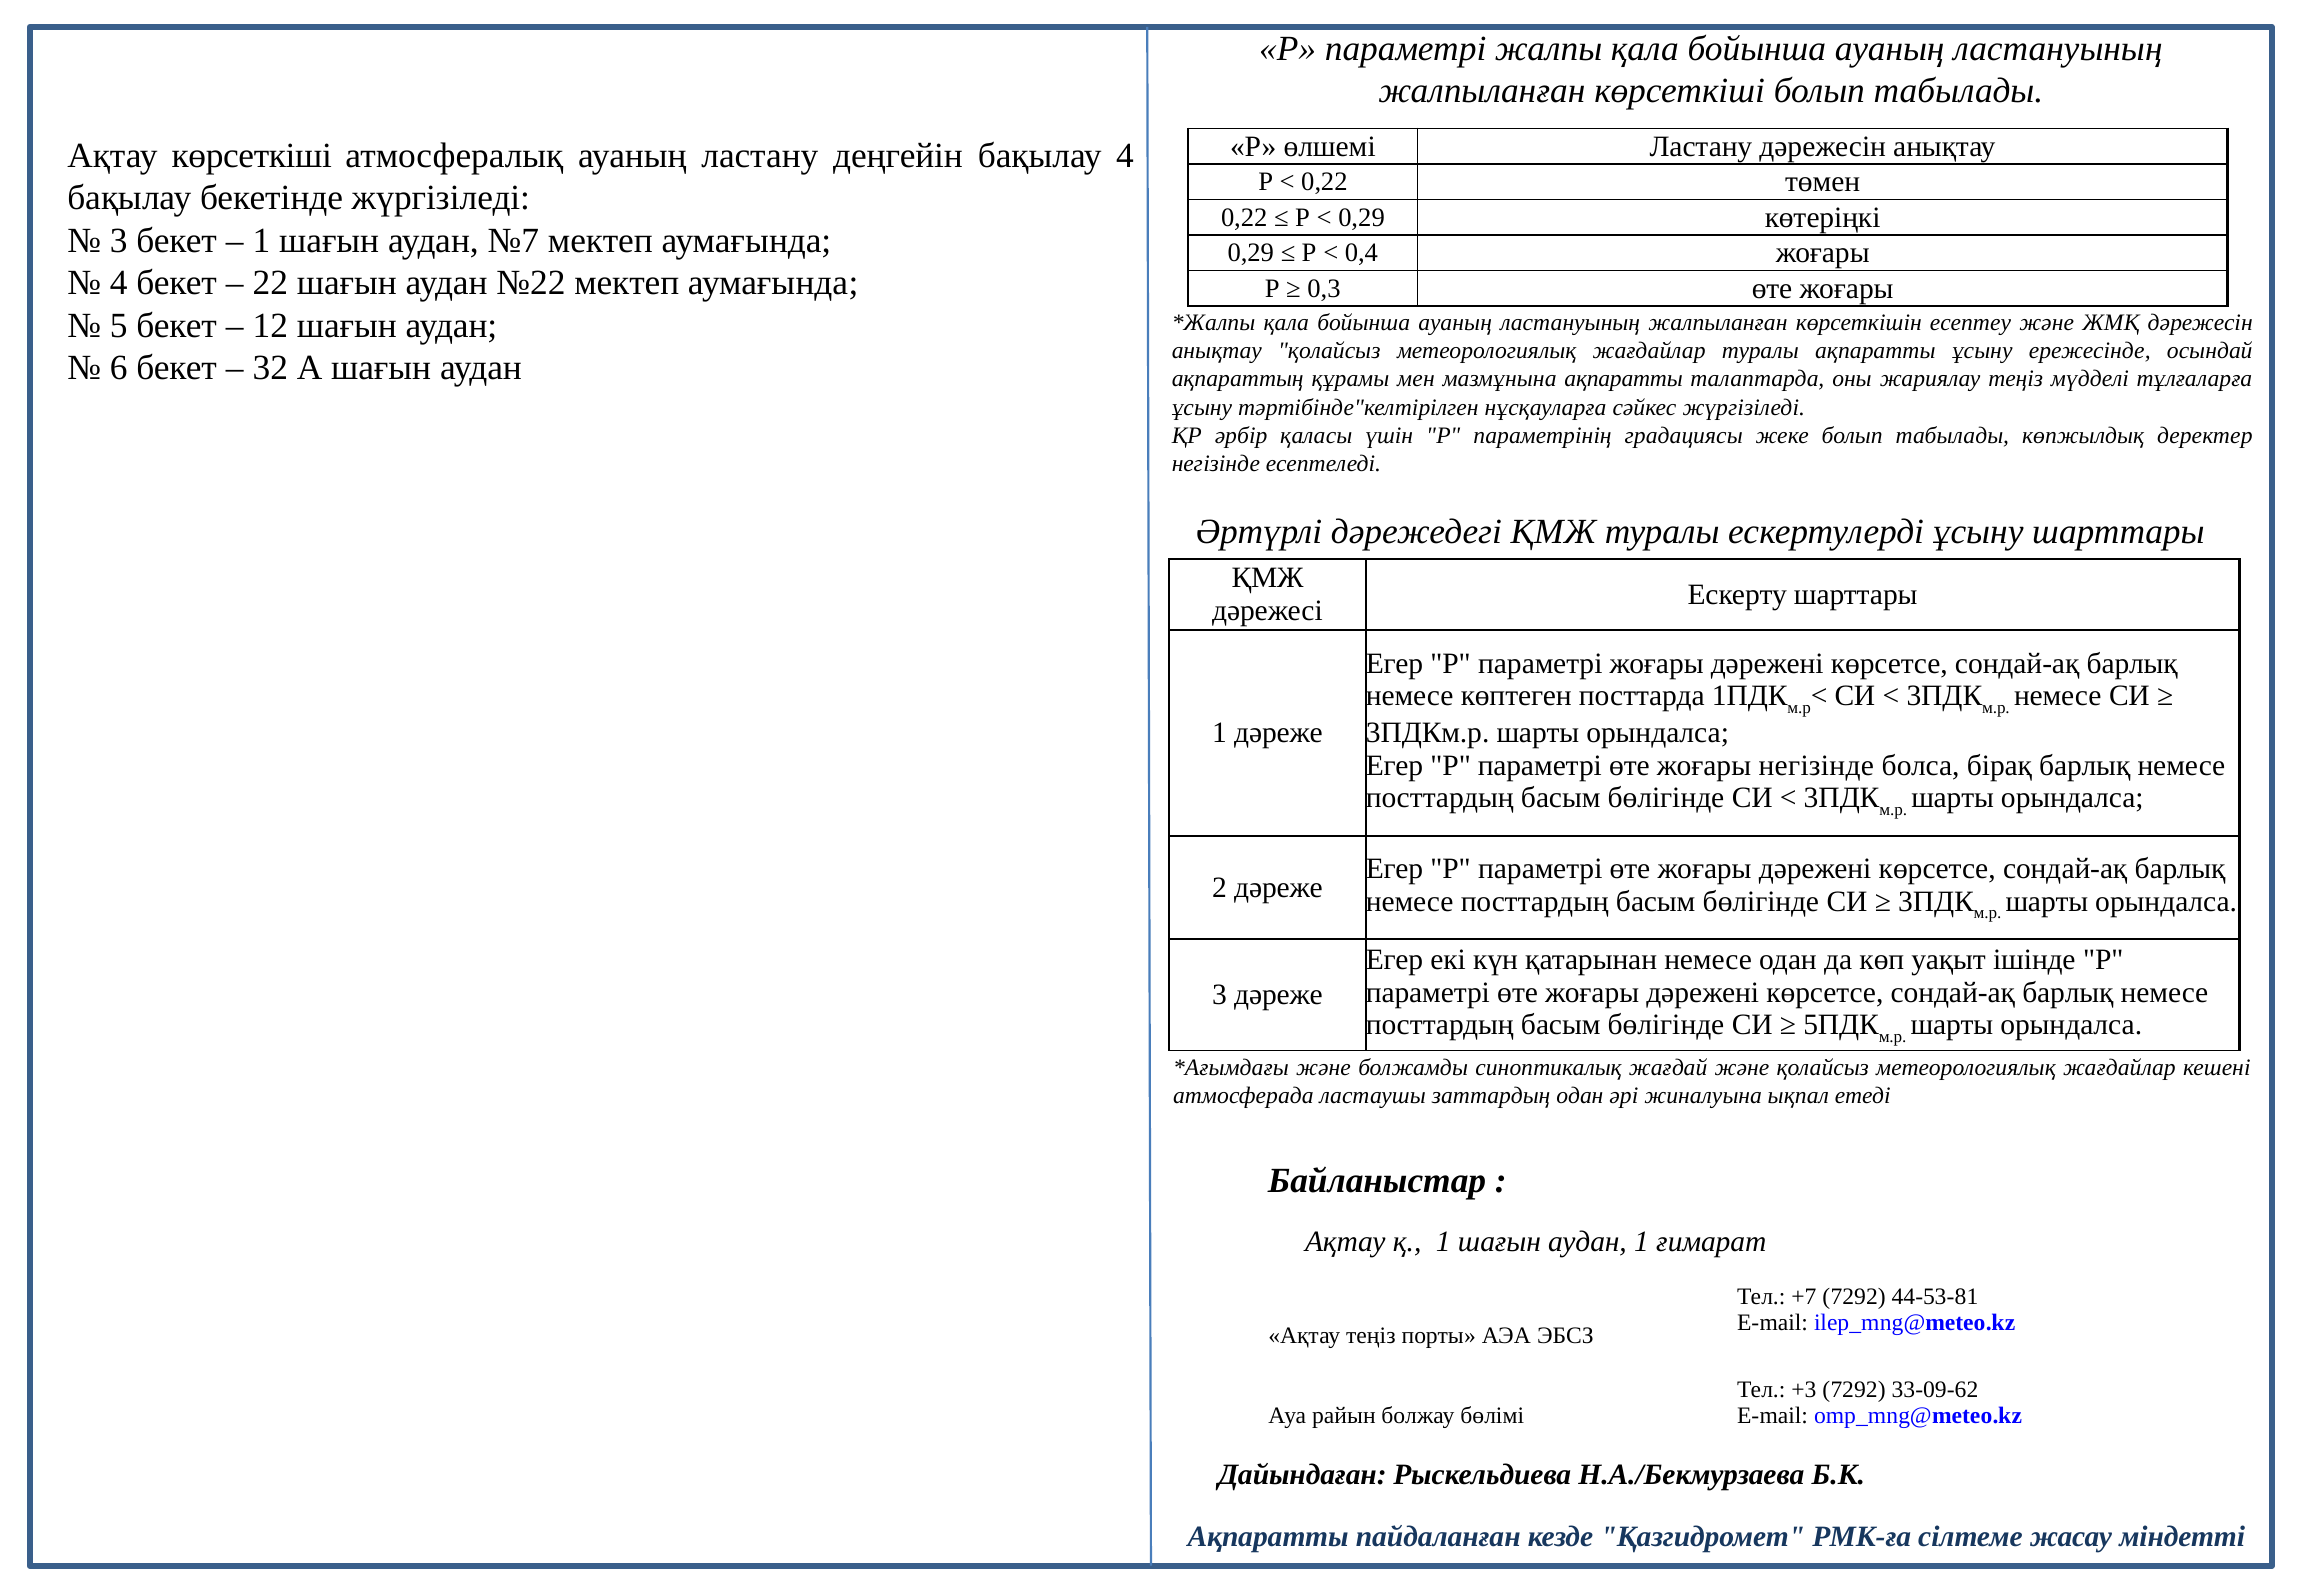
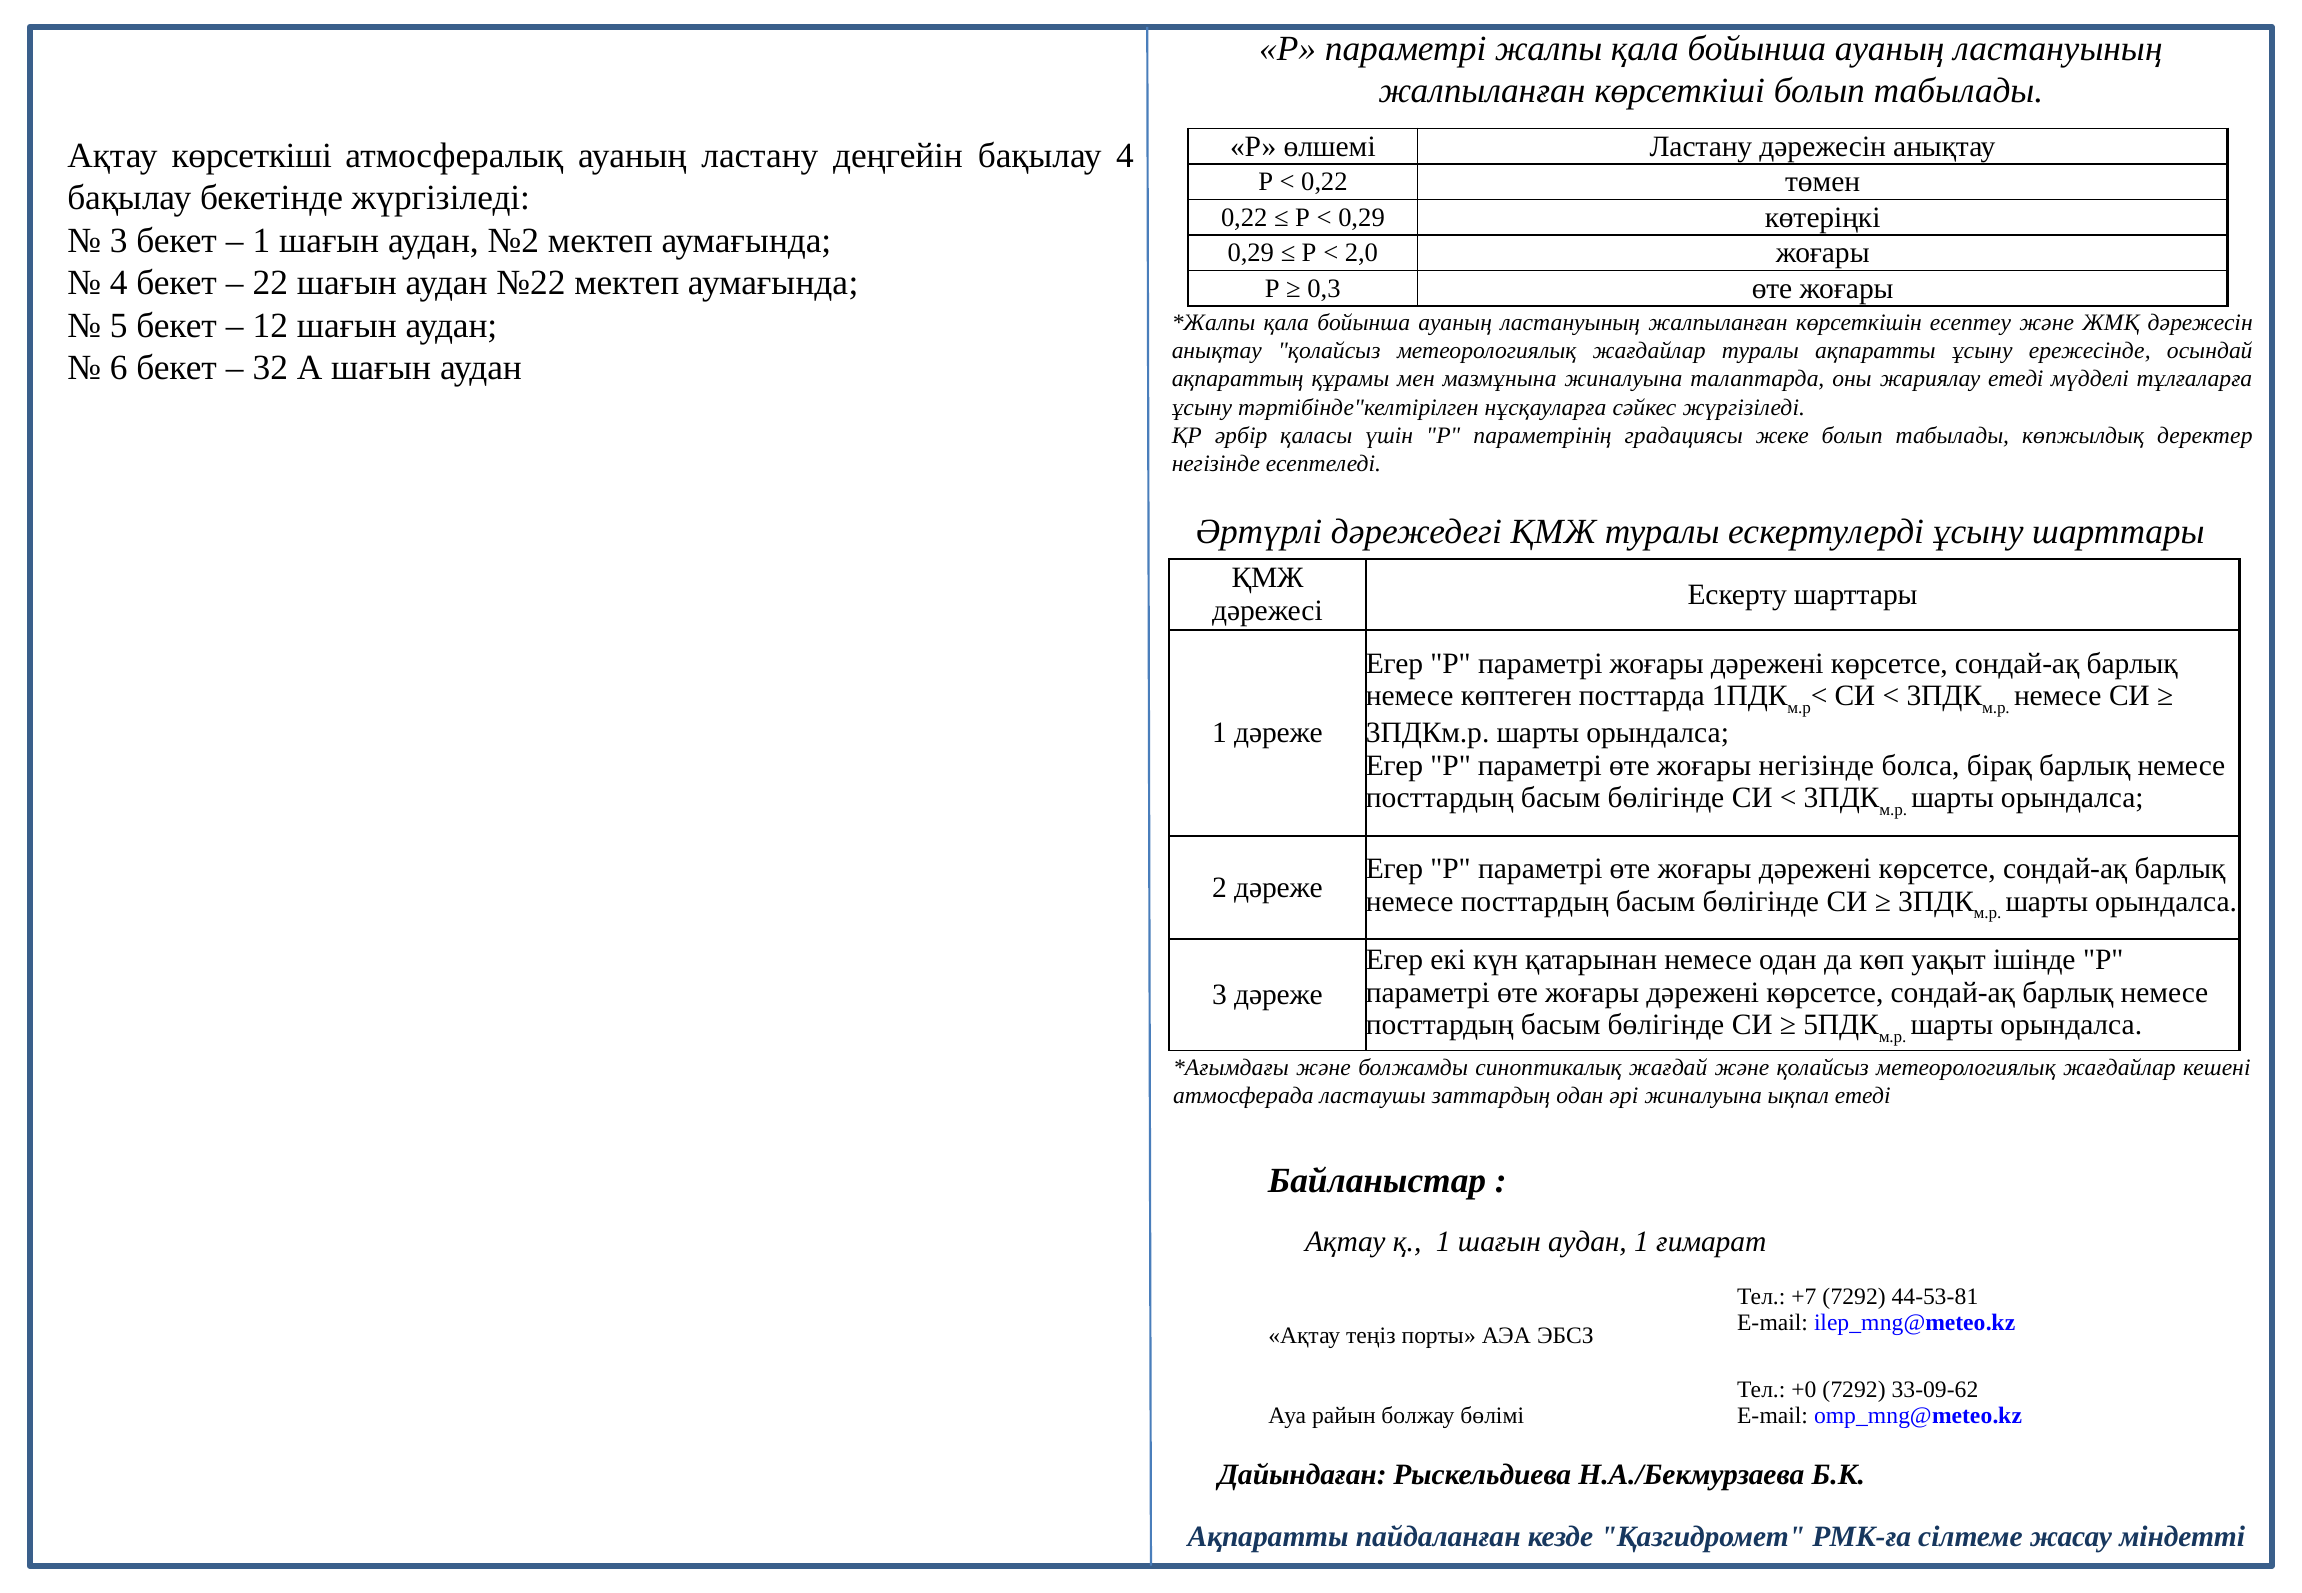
№7: №7 -> №2 (513, 241)
0,4: 0,4 -> 2,0 (1361, 253)
мазмұнына ақпаратты: ақпаратты -> жиналуына (1623, 379)
жариялау теңіз: теңіз -> етеді (2016, 379)
+3: +3 -> +0 (1804, 1390)
